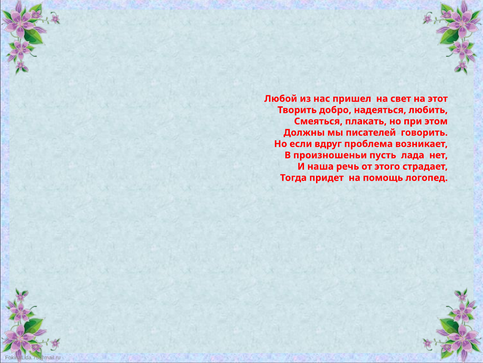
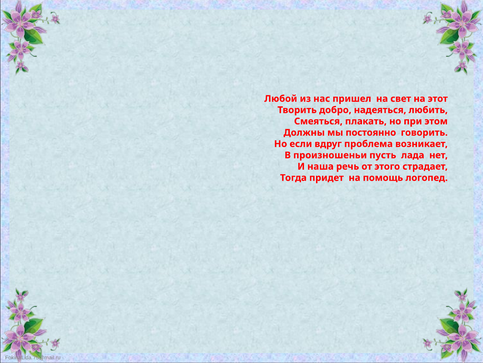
писателей: писателей -> постоянно (371, 132)
